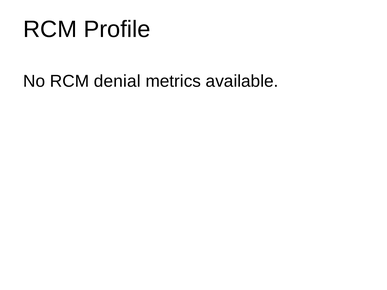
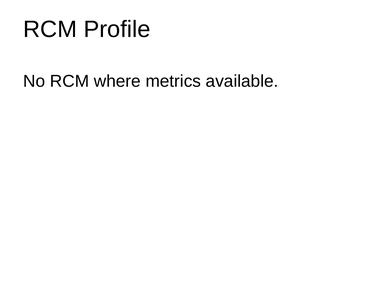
denial: denial -> where (117, 81)
